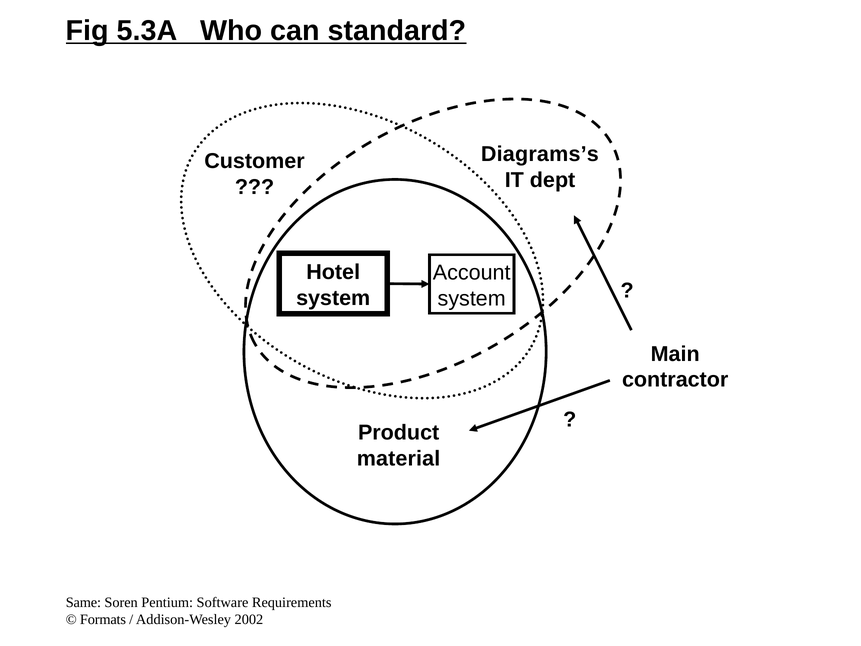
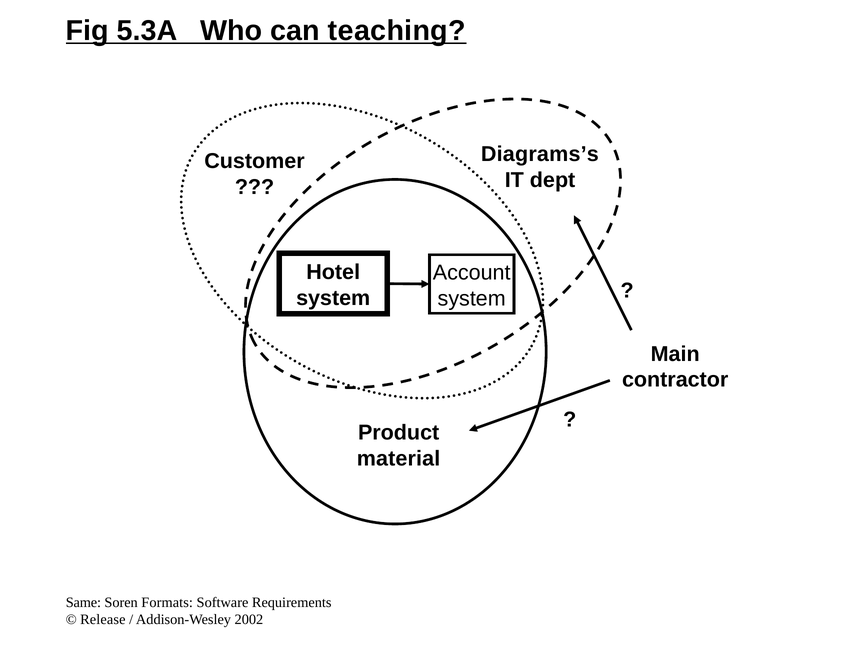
standard: standard -> teaching (397, 31)
Pentium: Pentium -> Formats (167, 602)
Formats: Formats -> Release (103, 619)
